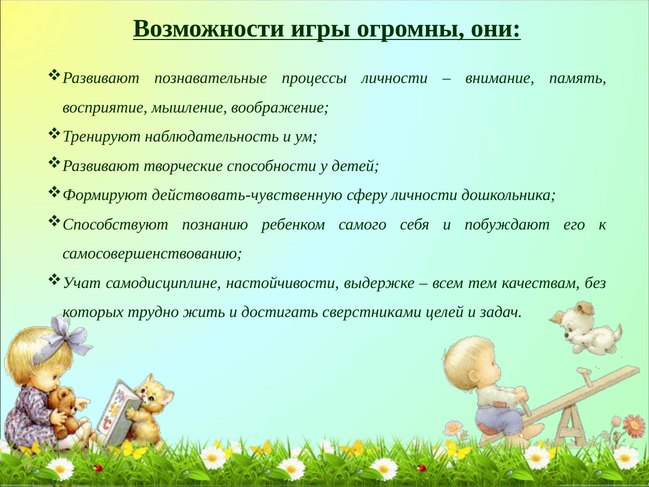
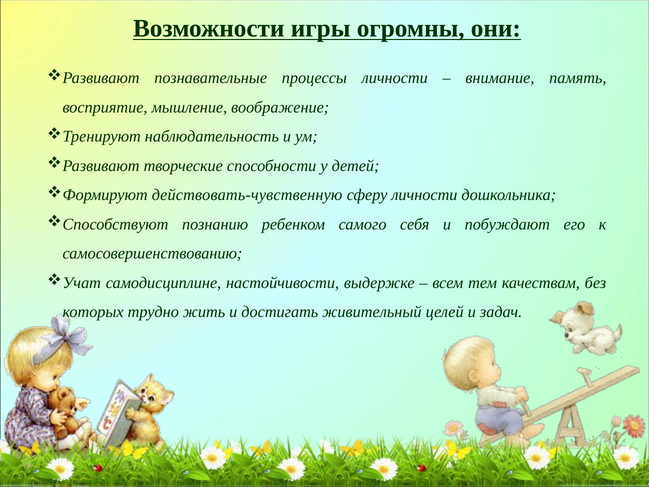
сверстниками: сверстниками -> живительный (372, 312)
